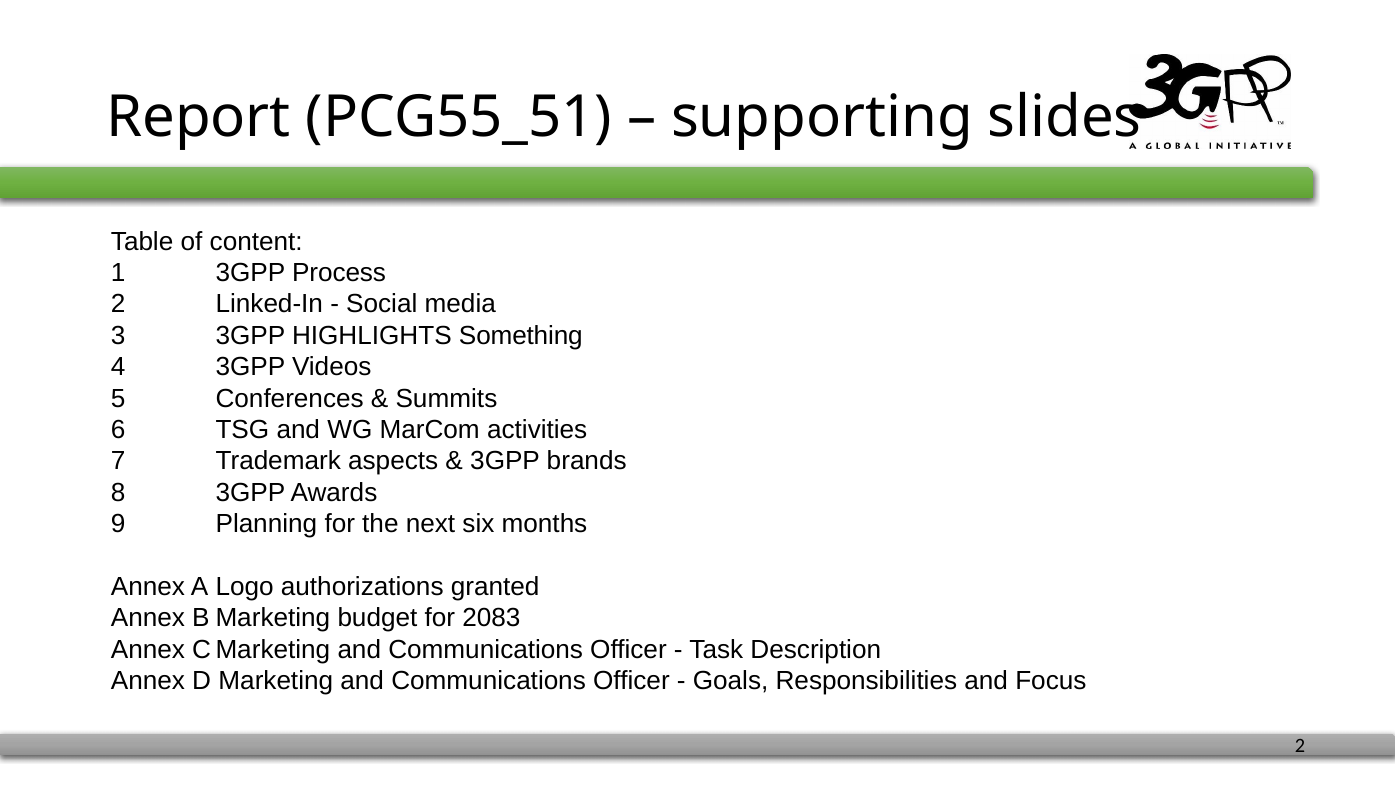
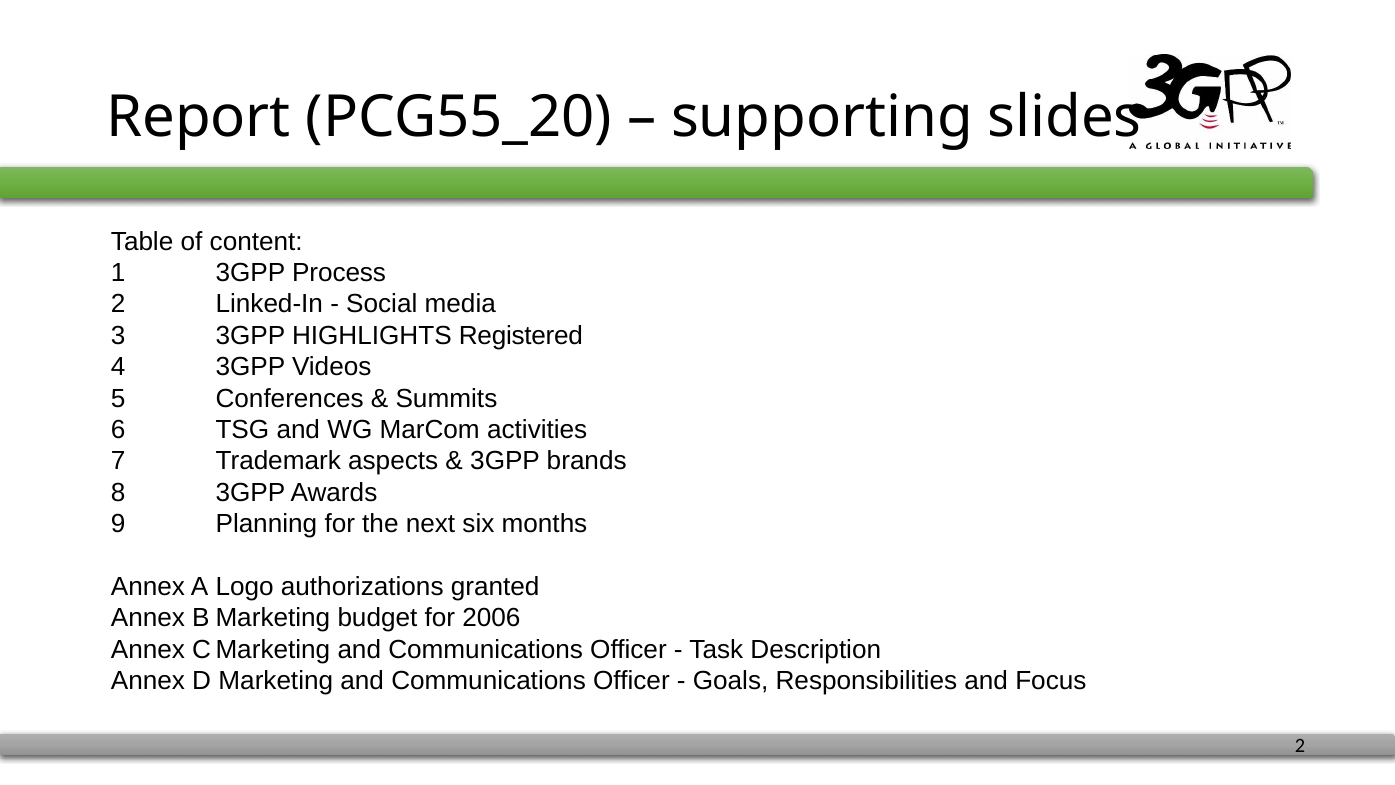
PCG55_51: PCG55_51 -> PCG55_20 (459, 117)
Something: Something -> Registered (521, 335)
2083: 2083 -> 2006 (491, 618)
